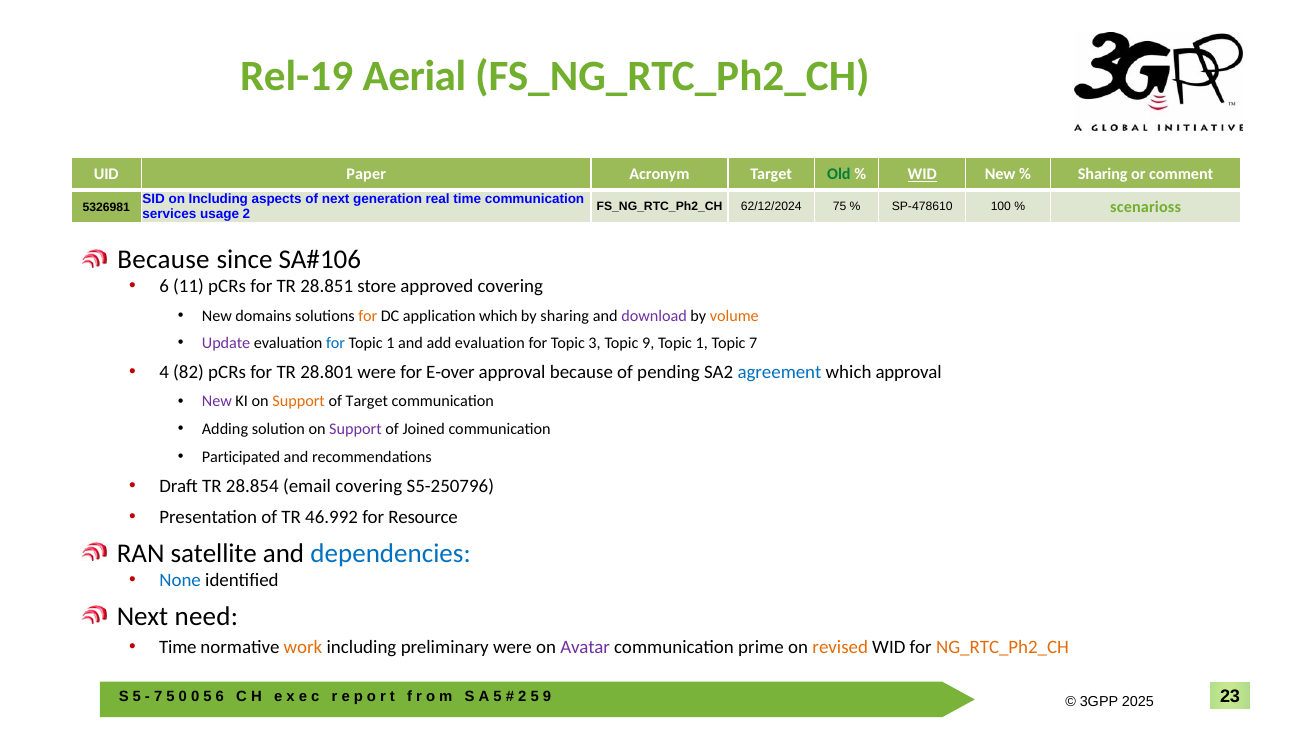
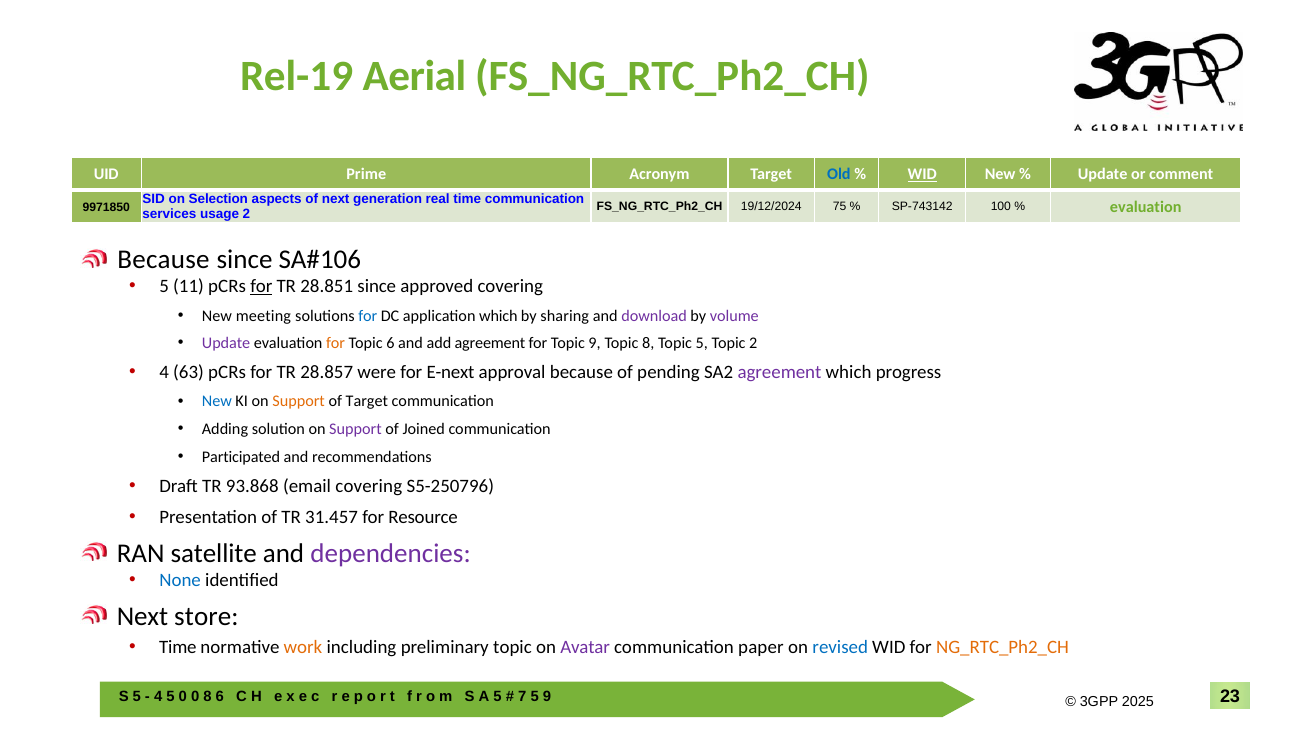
Paper: Paper -> Prime (366, 175)
Old colour: green -> blue (839, 175)
Sharing: Sharing -> Update (1103, 175)
on Including: Including -> Selection (218, 199)
62/12/2024: 62/12/2024 -> 19/12/2024 (771, 207)
SP-478610: SP-478610 -> SP-743142 (922, 207)
scenarioss: scenarioss -> evaluation (1146, 207)
5326981: 5326981 -> 9971850 (106, 207)
6: 6 -> 5 (164, 287)
for underline: none -> present (261, 287)
28.851 store: store -> since (377, 287)
domains: domains -> meeting (263, 316)
for colour: orange -> blue (368, 316)
volume colour: orange -> purple (734, 316)
for colour: blue -> orange (336, 344)
1: 1 -> 6 (390, 344)
add evaluation: evaluation -> agreement (490, 344)
Topic 3: 3 -> 9 (595, 344)
Topic 9: 9 -> 8 (648, 344)
1: 1 -> 5 (702, 344)
Topic 7: 7 -> 2 (753, 344)
82: 82 -> 63 (189, 373)
28.801: 28.801 -> 28.857 (327, 373)
E-over: E-over -> E-next (450, 373)
agreement colour: blue -> purple (779, 373)
which approval: approval -> progress (909, 373)
New colour: purple -> blue (217, 402)
28.854: 28.854 -> 93.868 (252, 486)
46.992: 46.992 -> 31.457 (332, 517)
dependencies colour: blue -> purple (391, 554)
need: need -> store (206, 617)
preliminary were: were -> topic (512, 648)
prime: prime -> paper (761, 648)
revised colour: orange -> blue (840, 648)
7: 7 -> 4 (158, 697)
5: 5 -> 8 (207, 697)
2: 2 -> 7 (522, 697)
